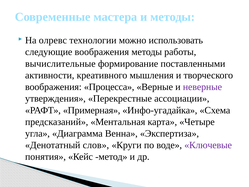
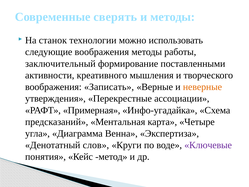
мастера: мастера -> сверять (115, 17)
олревс: олревс -> станок (53, 40)
вычислительные: вычислительные -> заключительный (60, 64)
Процесса: Процесса -> Записать (109, 87)
неверные colour: purple -> orange (202, 87)
